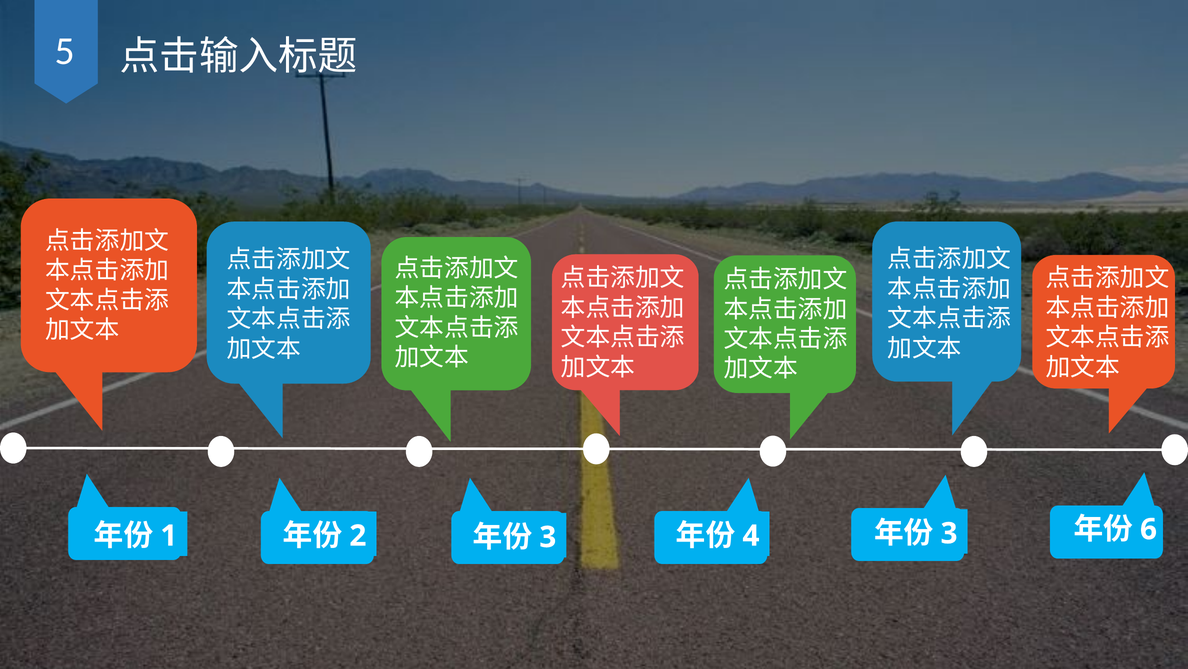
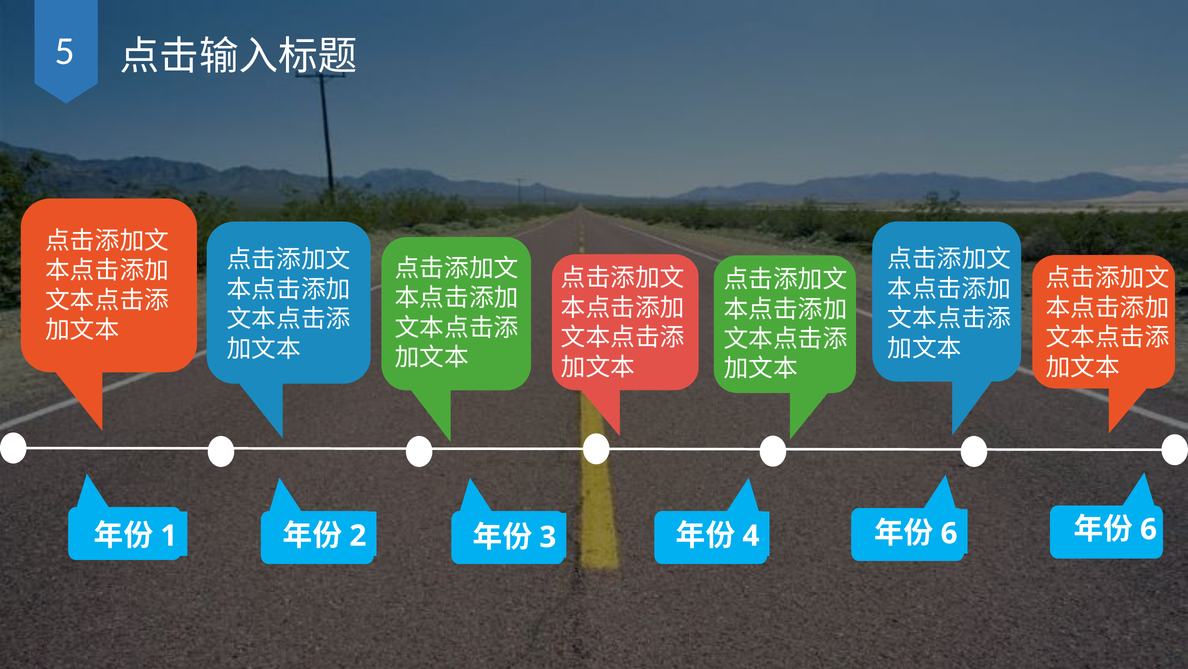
3: 3 -> 6 (949, 533)
